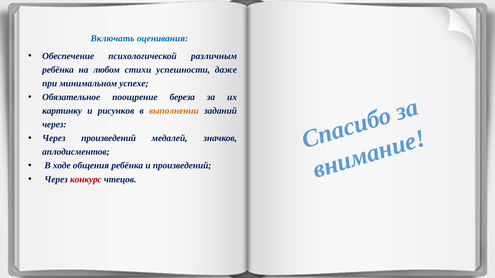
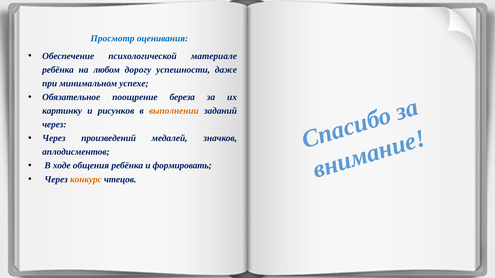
Включать: Включать -> Просмотр (113, 38)
различным: различным -> материале (214, 56)
стихи: стихи -> дорогу (138, 70)
и произведений: произведений -> формировать (182, 166)
конкурс colour: red -> orange (86, 180)
